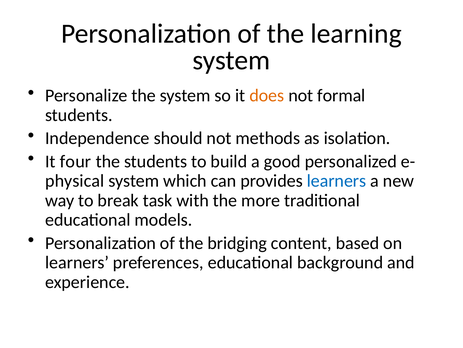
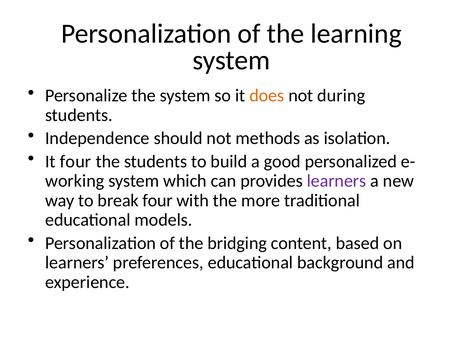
formal: formal -> during (341, 95)
physical: physical -> working (75, 181)
learners colour: blue -> purple (337, 181)
break task: task -> four (158, 200)
